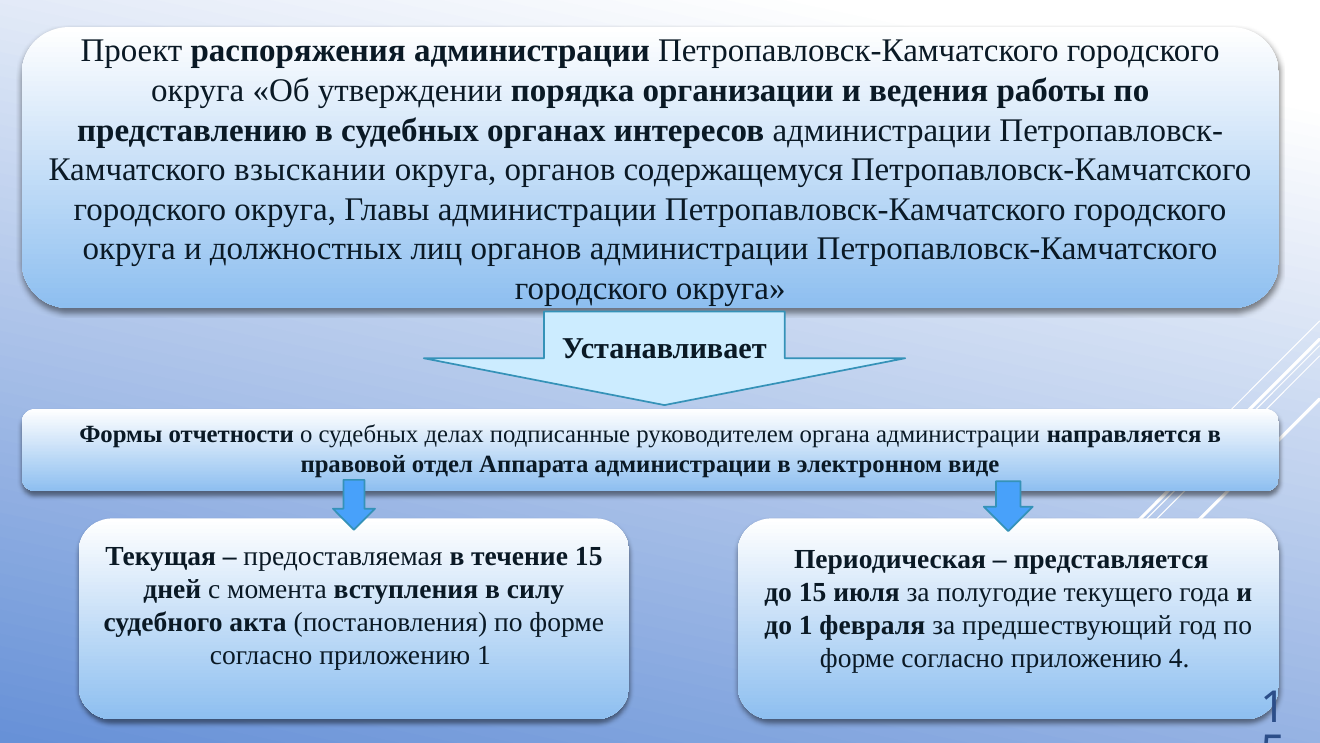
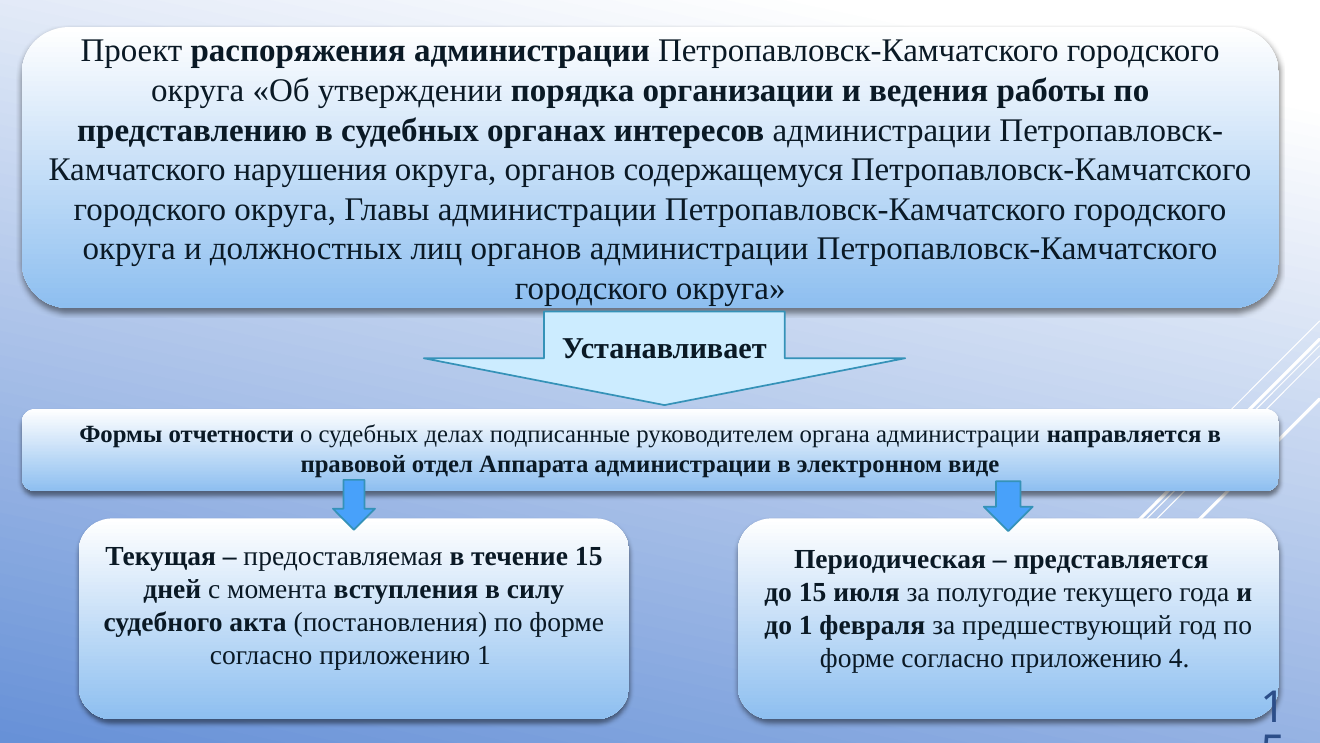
взыскании: взыскании -> нарушения (310, 170)
